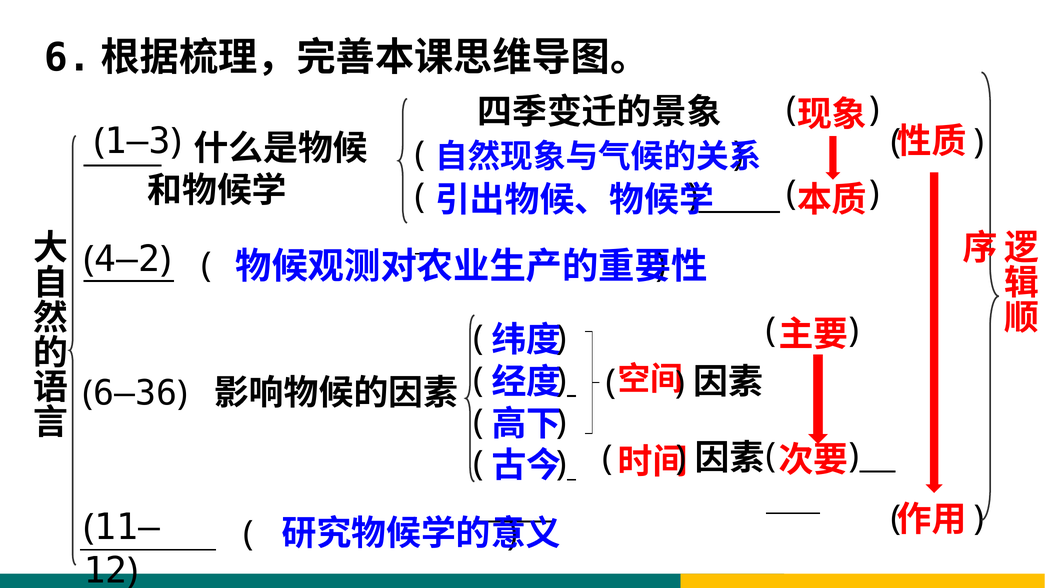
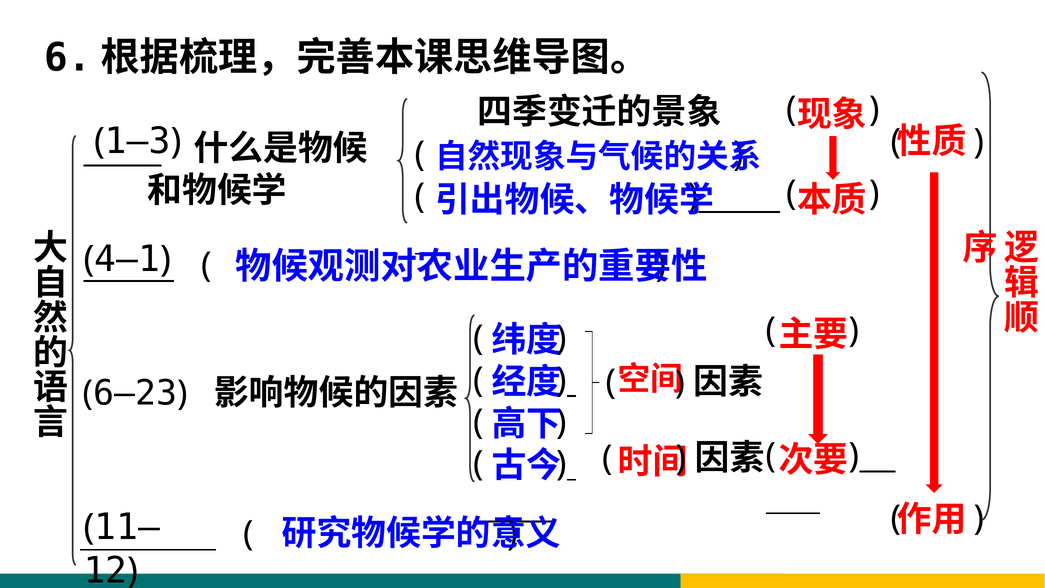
4—2: 4—2 -> 4—1 (127, 259)
6—36: 6—36 -> 6—23 (135, 393)
